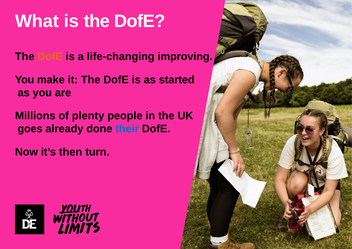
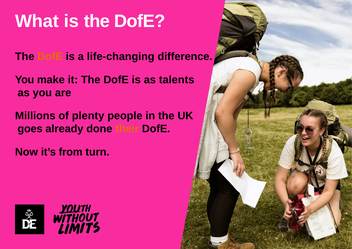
improving: improving -> difference (185, 57)
started: started -> talents (177, 80)
their colour: blue -> orange (127, 129)
then: then -> from (71, 152)
